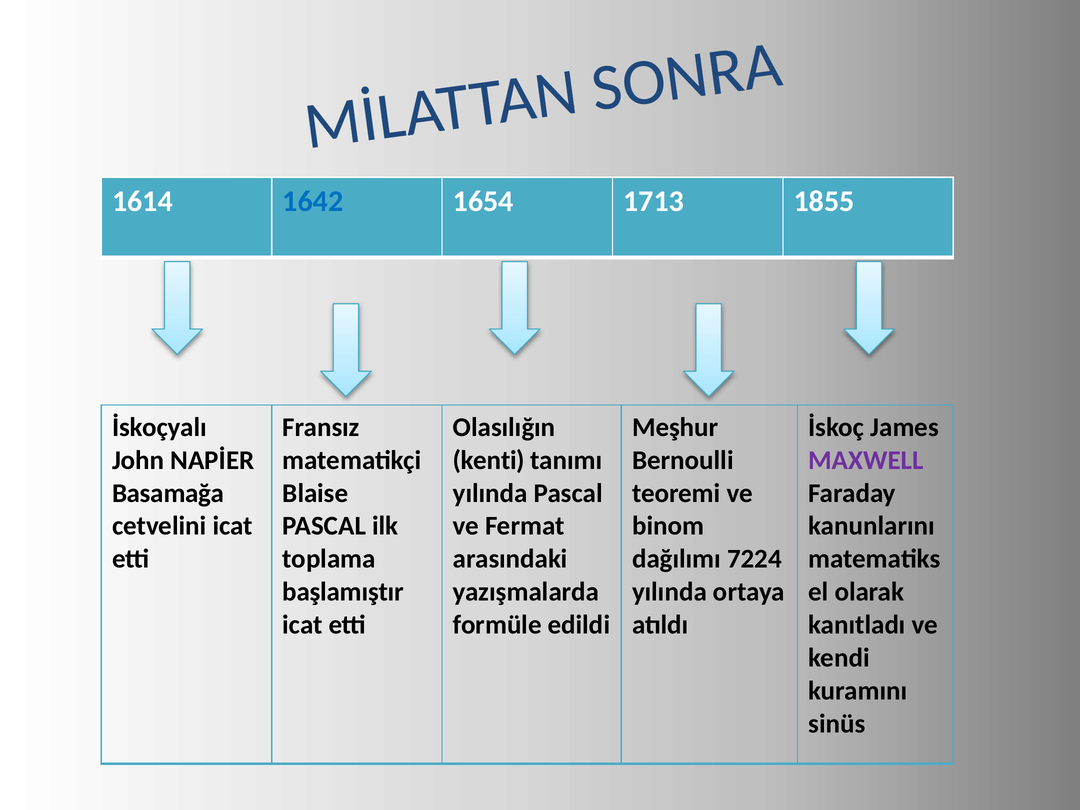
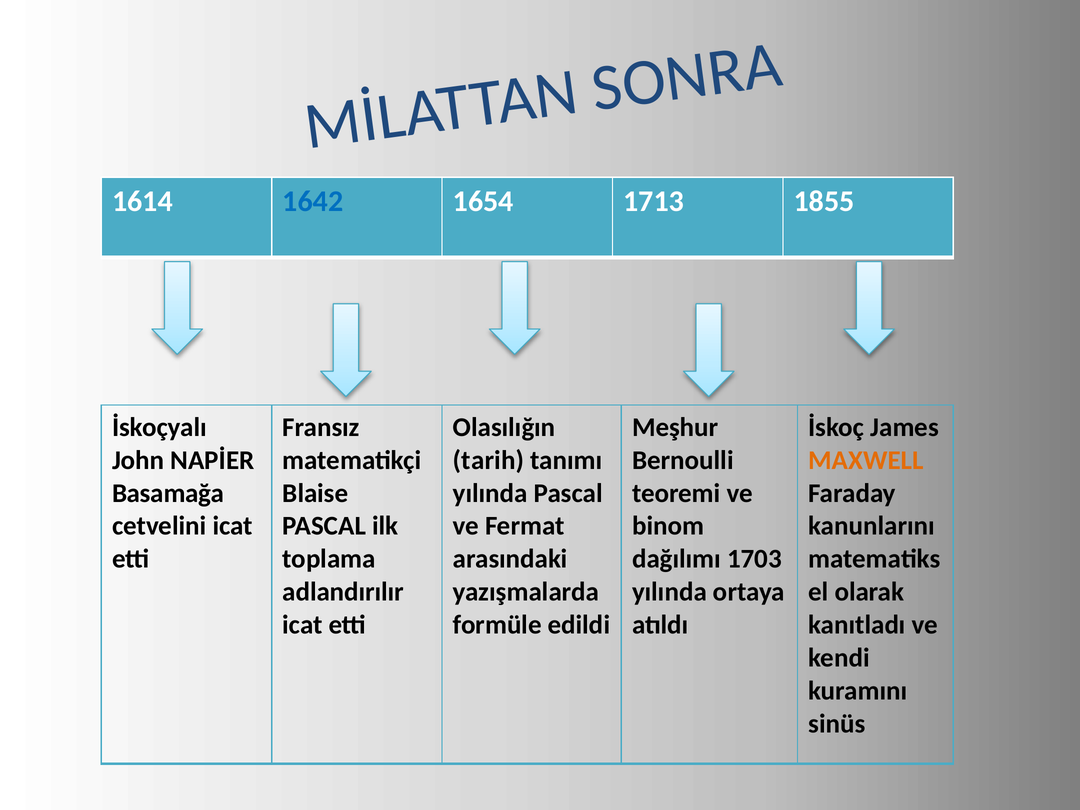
kenti: kenti -> tarih (489, 460)
MAXWELL colour: purple -> orange (866, 460)
7224: 7224 -> 1703 (754, 559)
başlamıştır: başlamıştır -> adlandırılır (343, 592)
